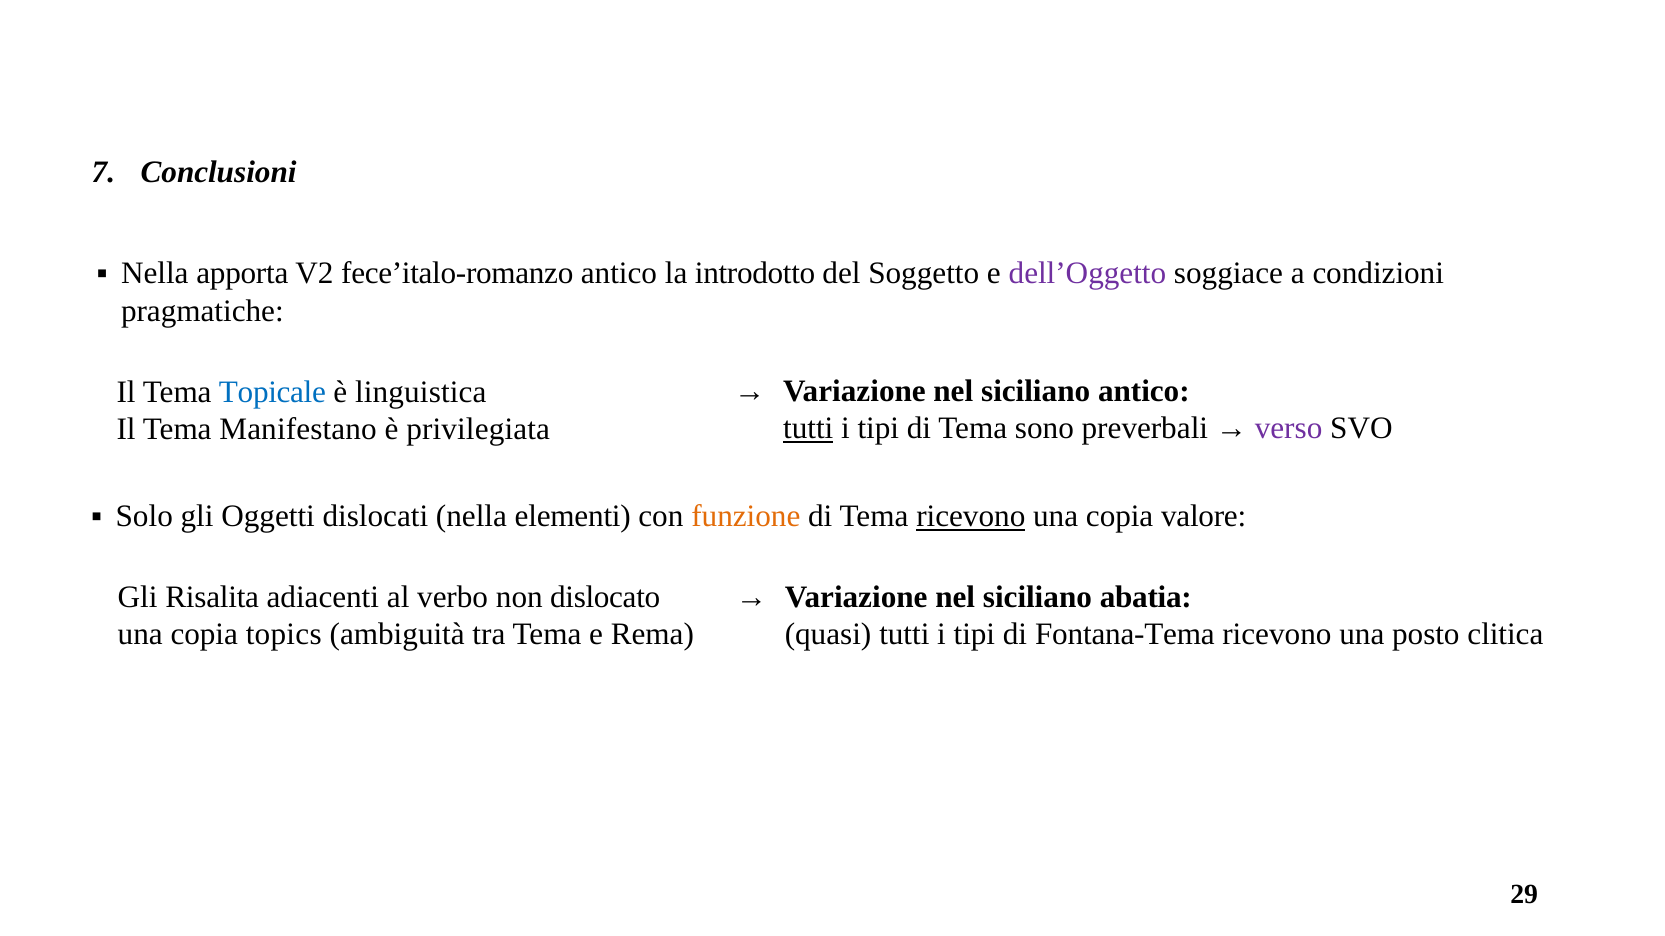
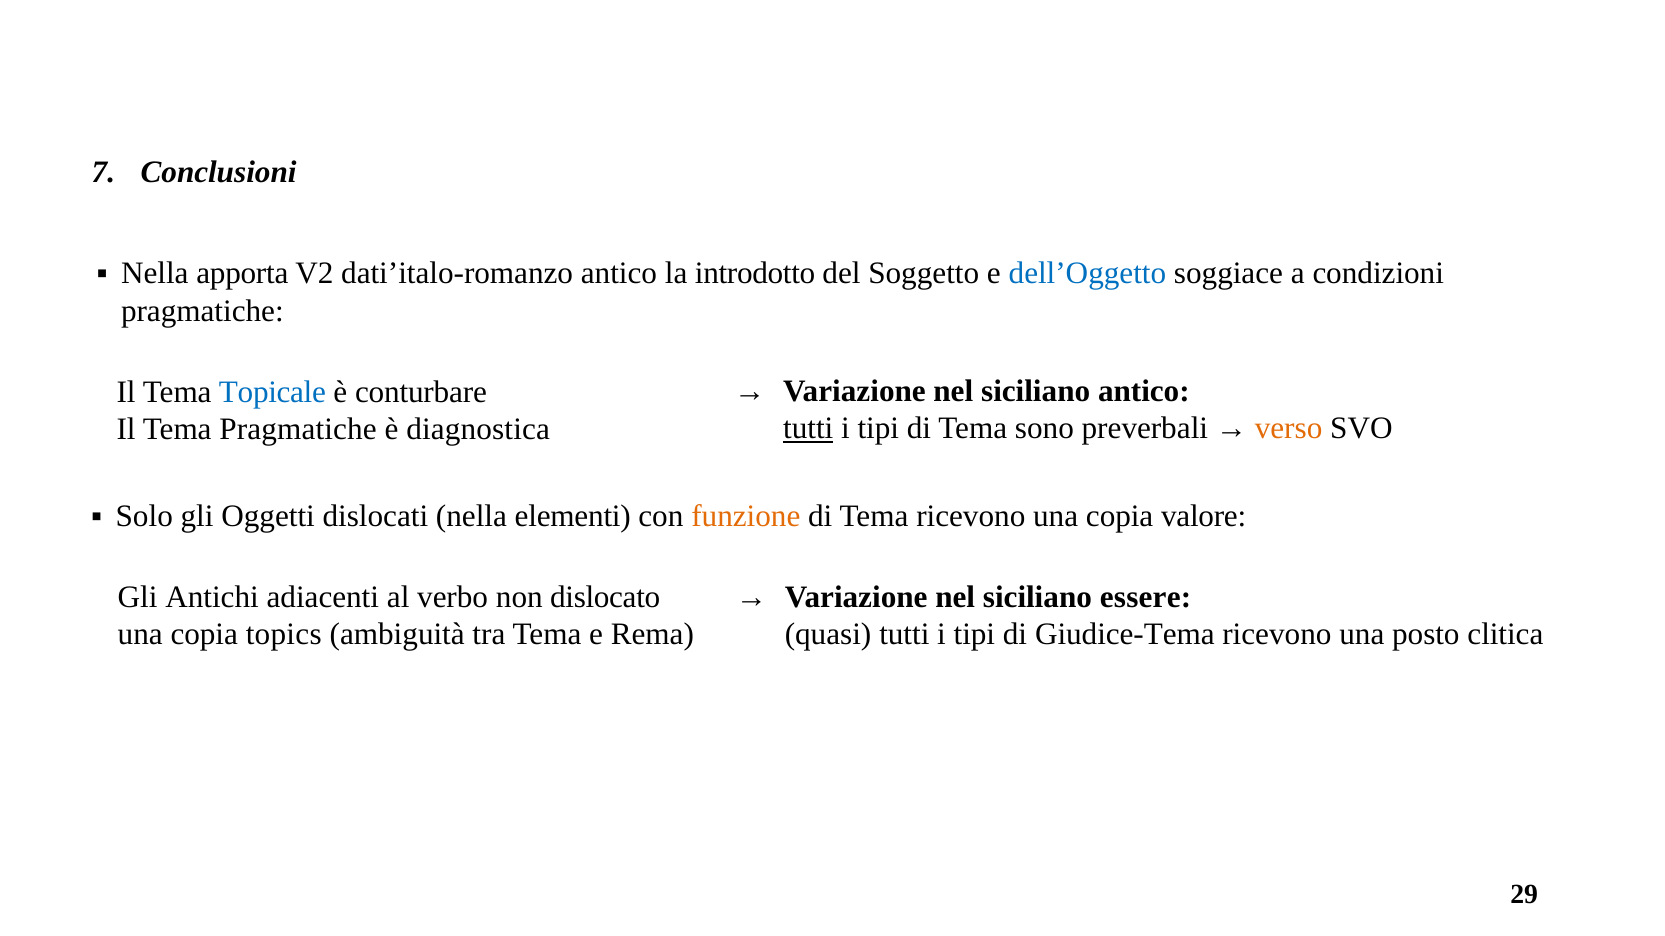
fece’italo-romanzo: fece’italo-romanzo -> dati’italo-romanzo (457, 274)
dell’Oggetto colour: purple -> blue (1087, 274)
linguistica: linguistica -> conturbare (421, 392)
verso colour: purple -> orange (1289, 429)
Tema Manifestano: Manifestano -> Pragmatiche (298, 430)
privilegiata: privilegiata -> diagnostica (478, 430)
ricevono underline: present -> none (971, 517)
Risalita: Risalita -> Antichi (212, 597)
abatia: abatia -> essere (1146, 597)
Fontana-Tema: Fontana-Tema -> Giudice-Tema (1125, 635)
